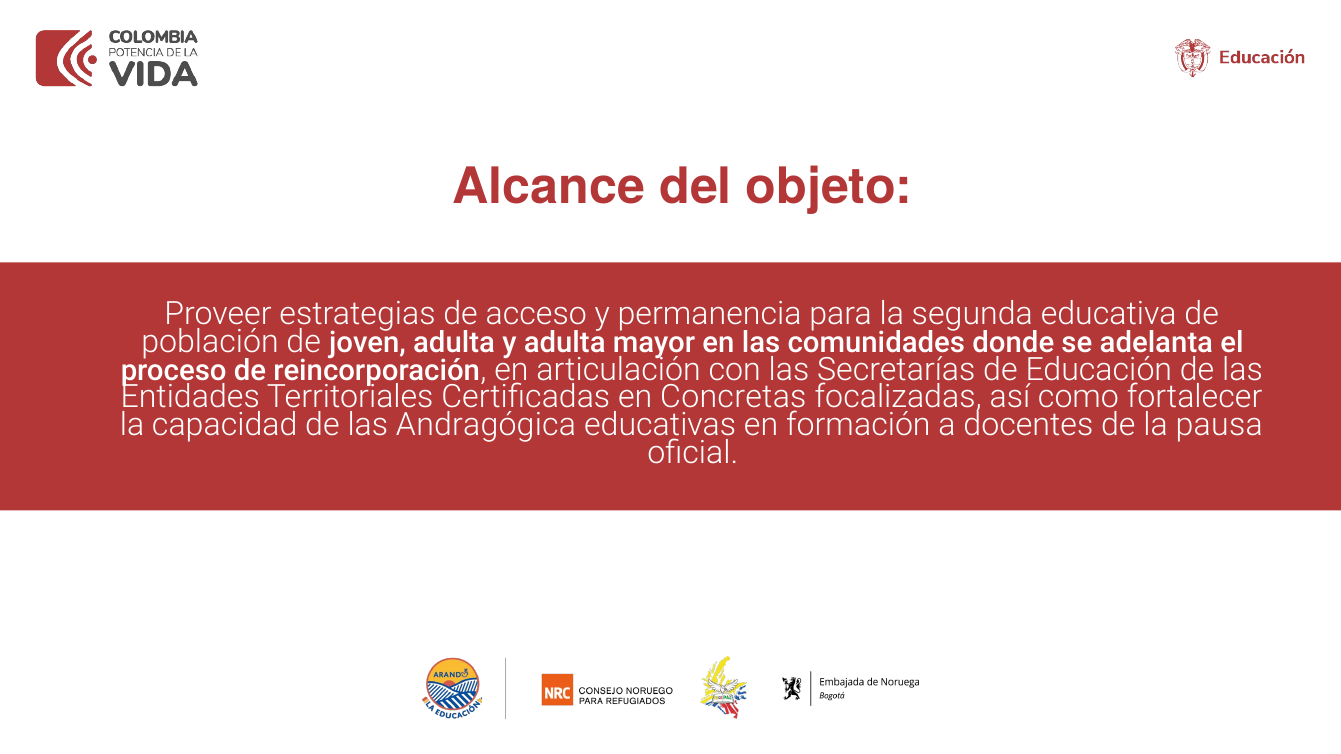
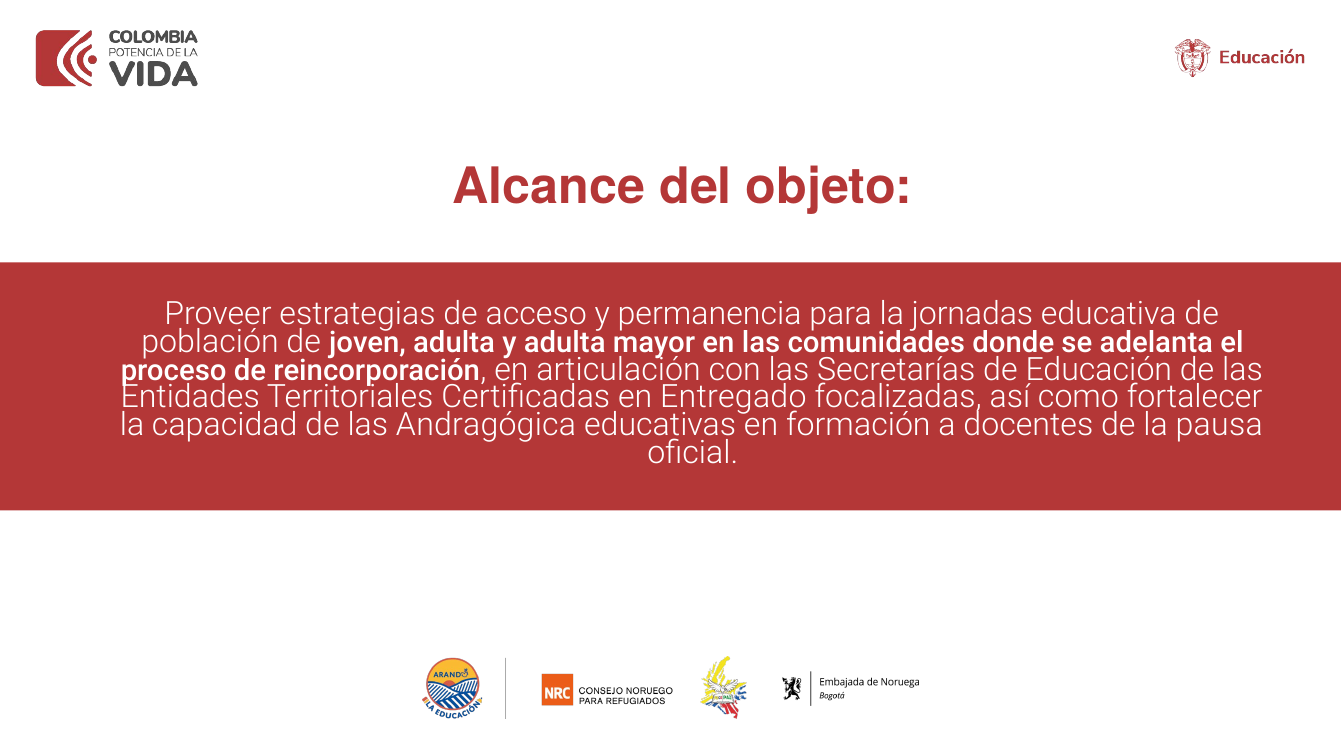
segunda: segunda -> jornadas (972, 314)
Concretas: Concretas -> Entregado (733, 397)
